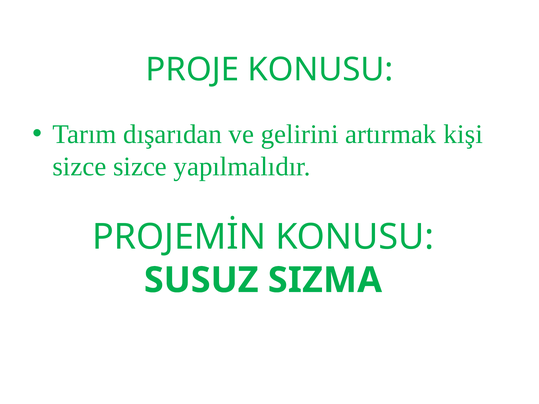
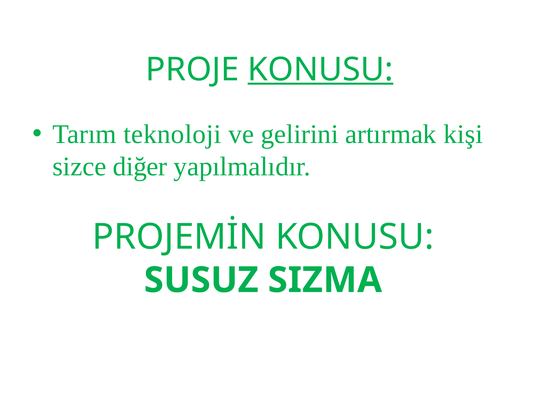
KONUSU underline: none -> present (320, 70)
dışarıdan: dışarıdan -> teknoloji (172, 134)
sizce sizce: sizce -> diğer (140, 167)
